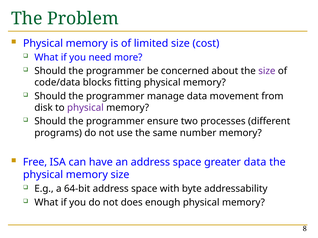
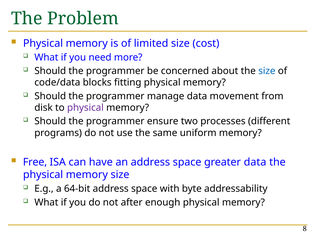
size colour: purple -> blue (267, 71)
number: number -> uniform (198, 133)
does: does -> after (132, 203)
